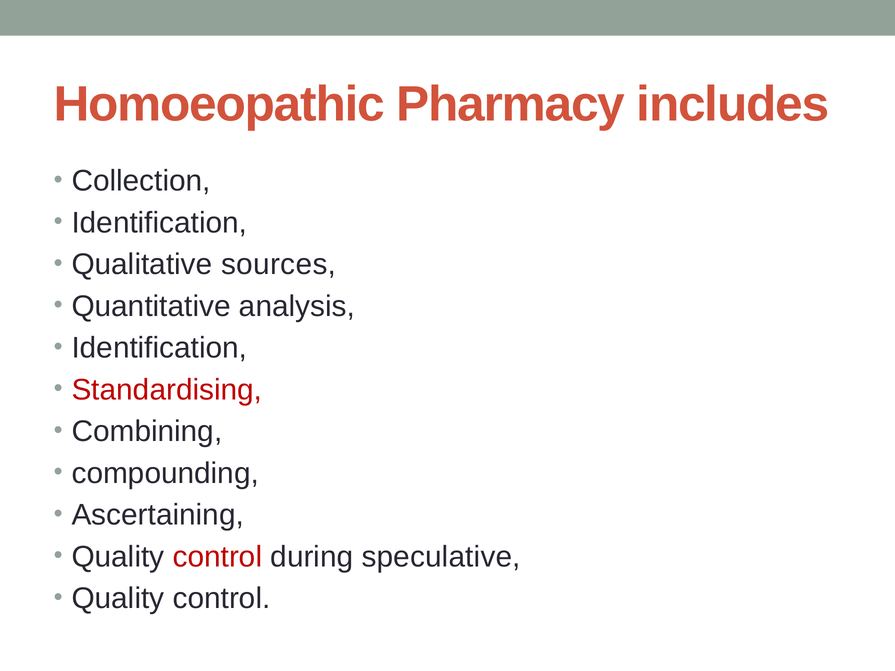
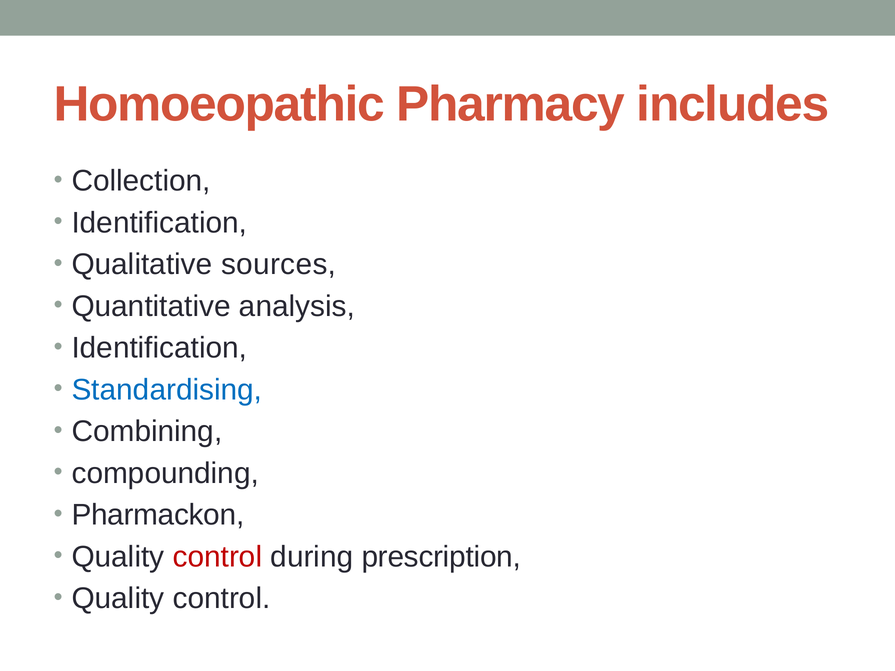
Standardising colour: red -> blue (167, 390)
Ascertaining: Ascertaining -> Pharmackon (158, 515)
speculative: speculative -> prescription (441, 557)
